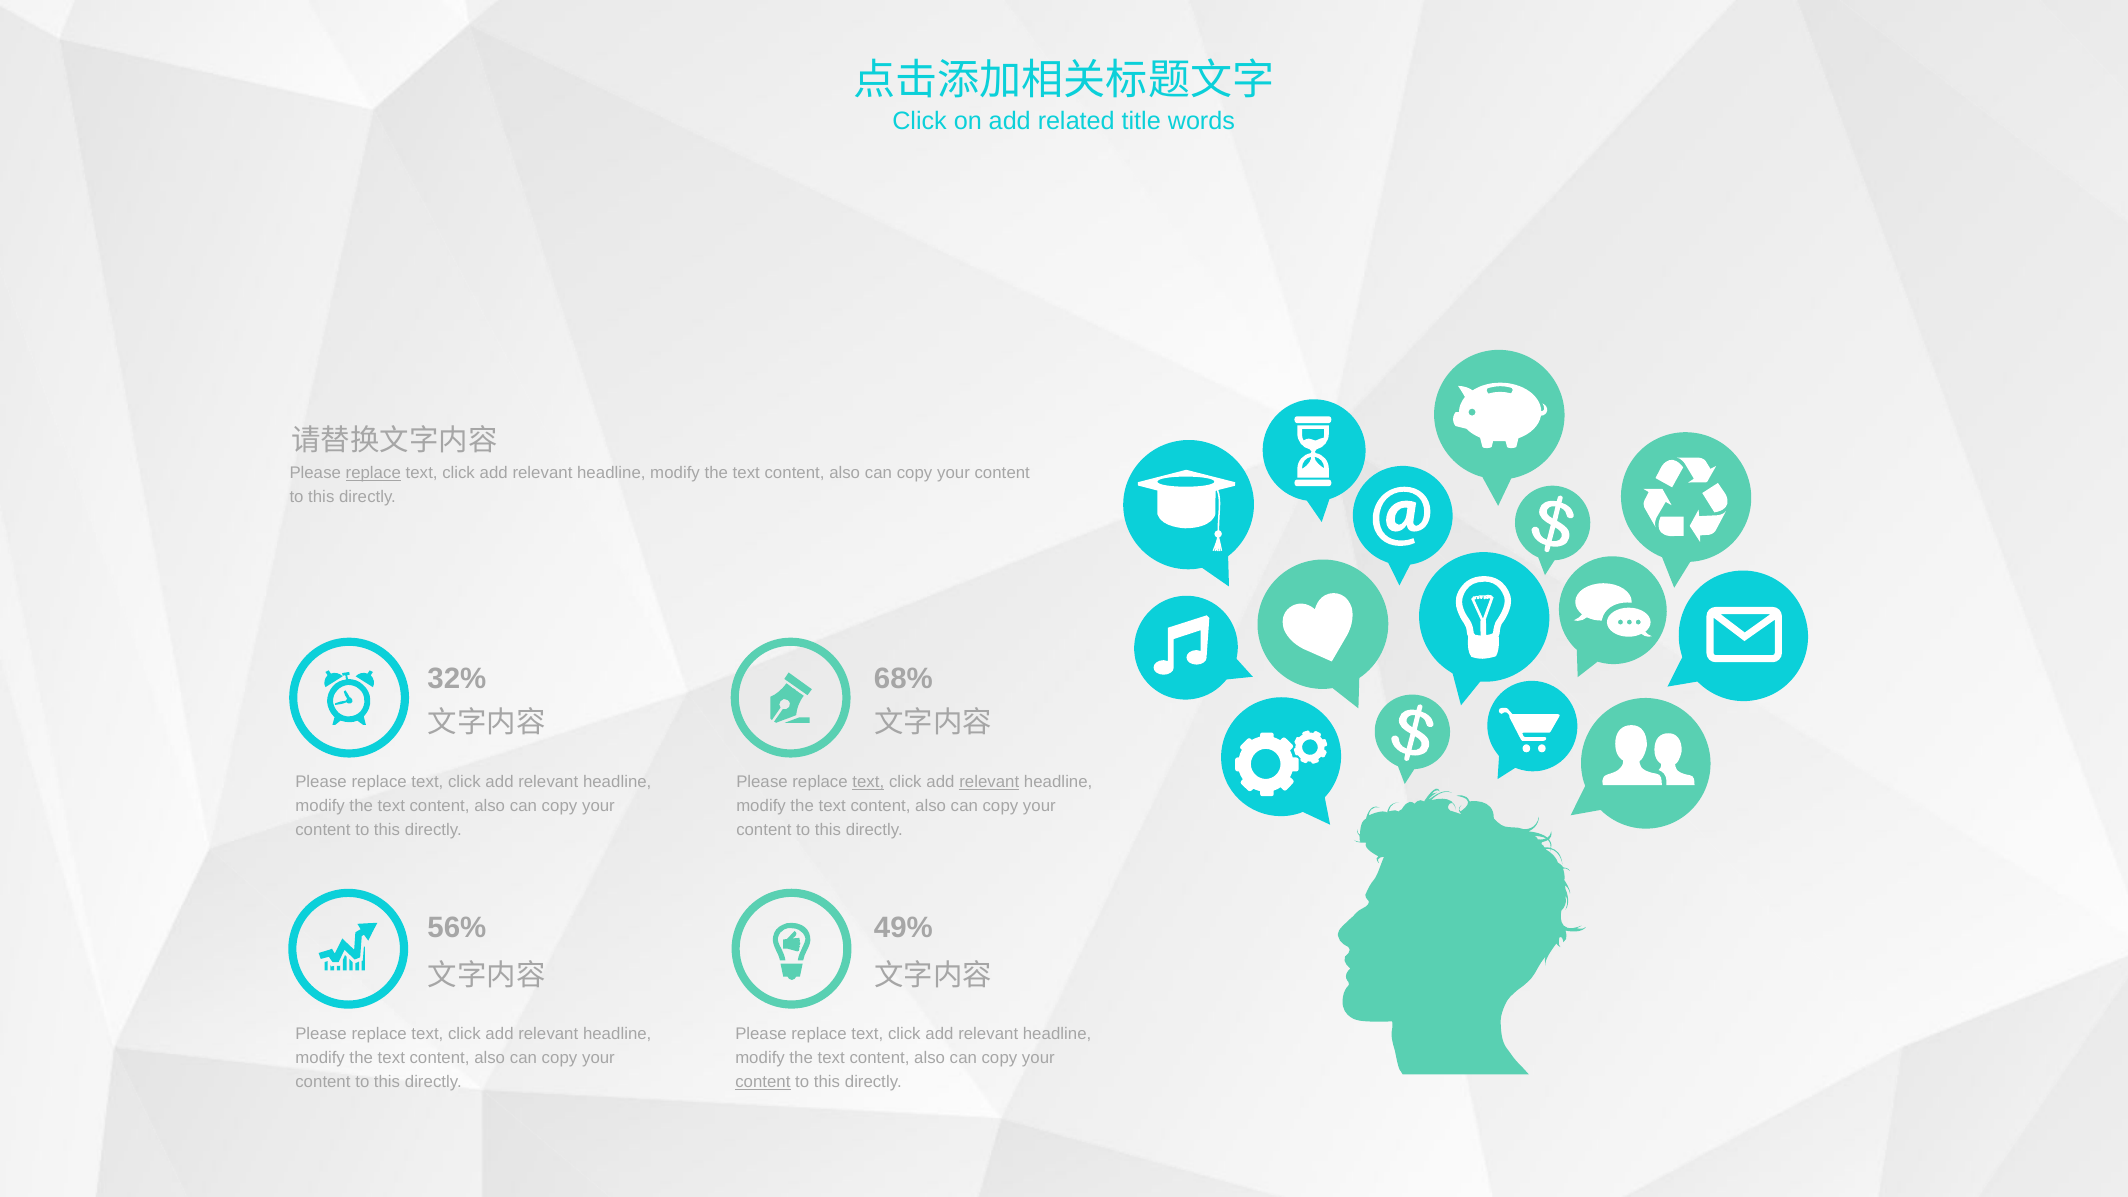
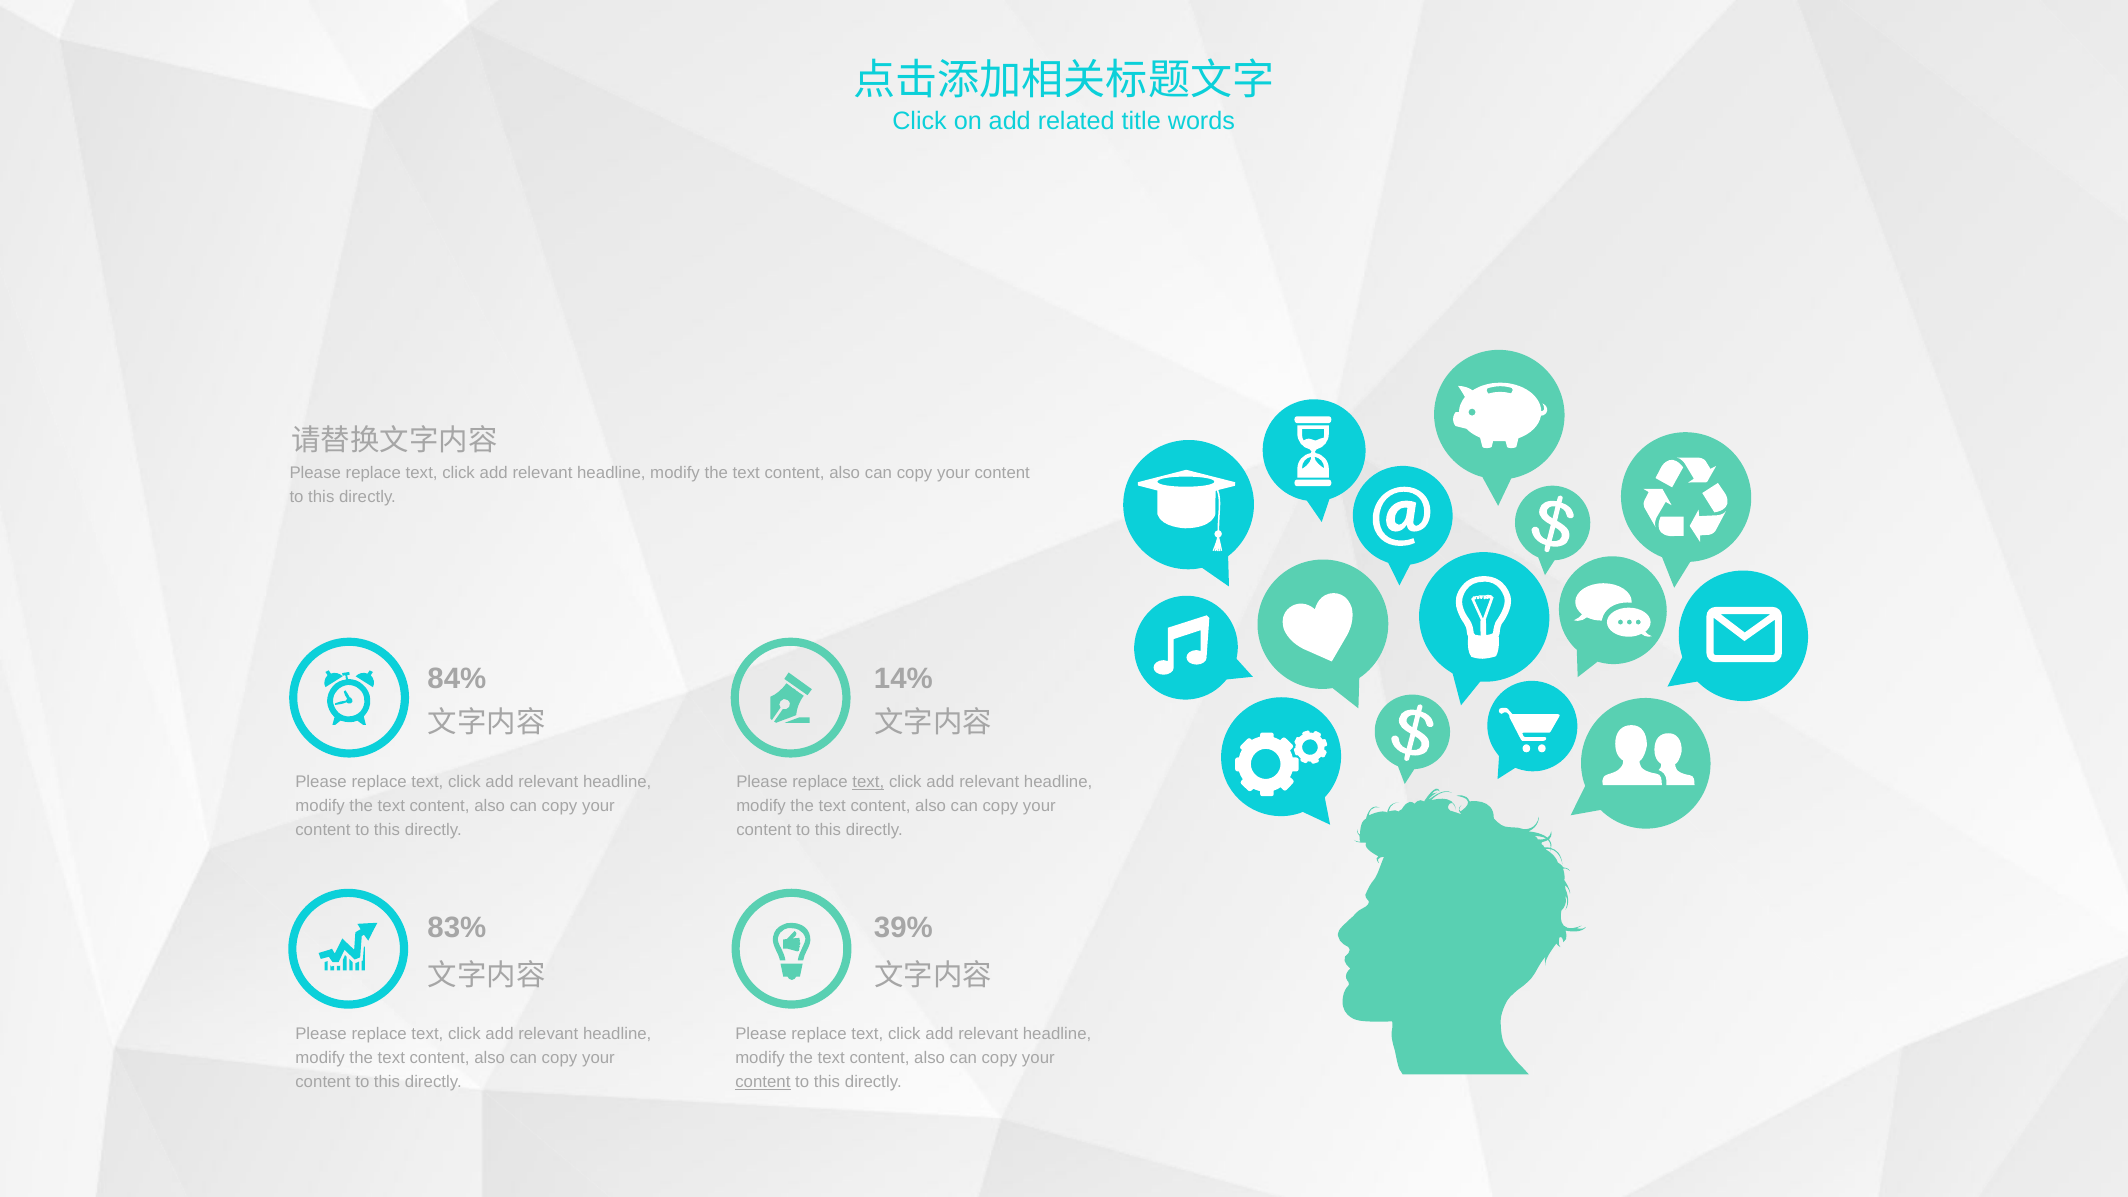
replace underline: present -> none (373, 473)
32%: 32% -> 84% (457, 678)
68%: 68% -> 14% (903, 678)
relevant underline: present -> none (989, 782)
56%: 56% -> 83% (457, 928)
49%: 49% -> 39% (903, 928)
